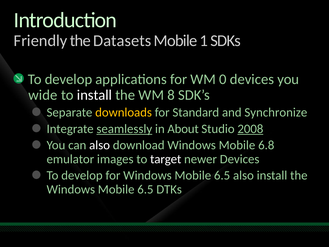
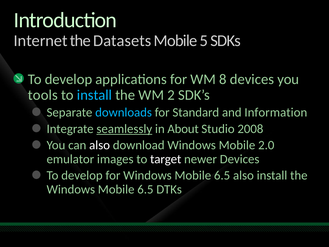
Friendly: Friendly -> Internet (41, 41)
1: 1 -> 5 (204, 41)
0: 0 -> 8 (223, 79)
wide: wide -> tools (43, 95)
install colour: white -> light blue (94, 95)
8: 8 -> 2 (171, 95)
downloads colour: yellow -> light blue (124, 112)
Synchronize: Synchronize -> Information (276, 112)
2008 underline: present -> none (250, 129)
6.8: 6.8 -> 2.0 (266, 145)
